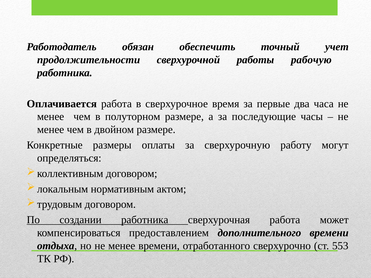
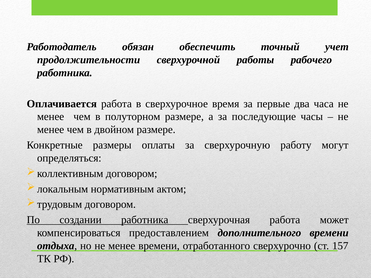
рабочую: рабочую -> рабочего (311, 60)
553: 553 -> 157 (340, 246)
